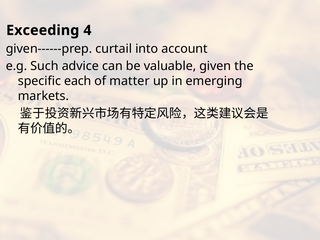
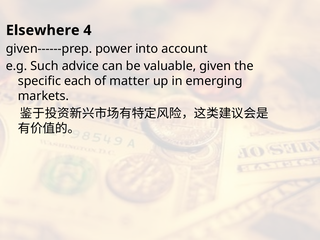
Exceeding: Exceeding -> Elsewhere (43, 30)
curtail: curtail -> power (114, 49)
